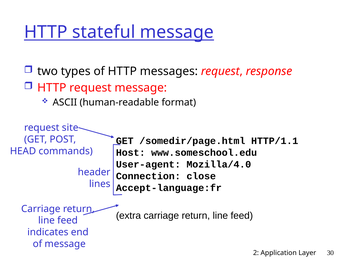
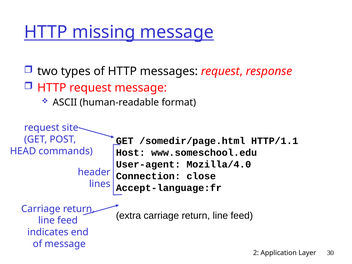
stateful: stateful -> missing (104, 32)
